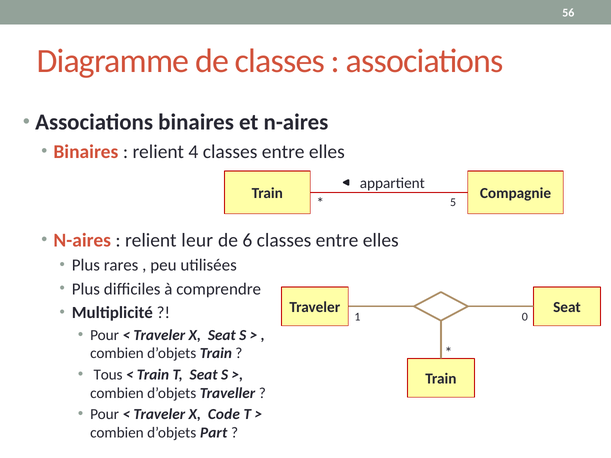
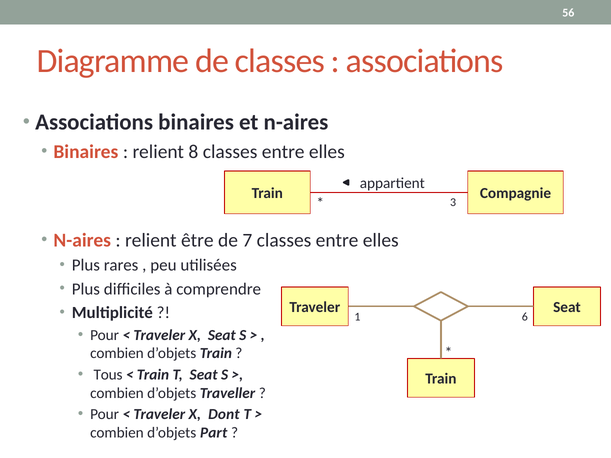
4: 4 -> 8 (193, 152)
5: 5 -> 3 (453, 202)
leur: leur -> être (197, 240)
6: 6 -> 7 (247, 240)
0: 0 -> 6 (525, 317)
Code: Code -> Dont (224, 415)
